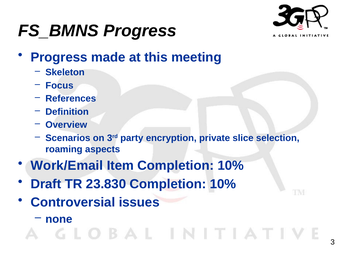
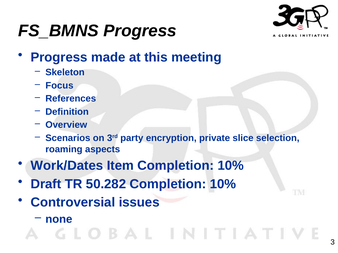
Work/Email: Work/Email -> Work/Dates (67, 166)
23.830: 23.830 -> 50.282 (106, 184)
